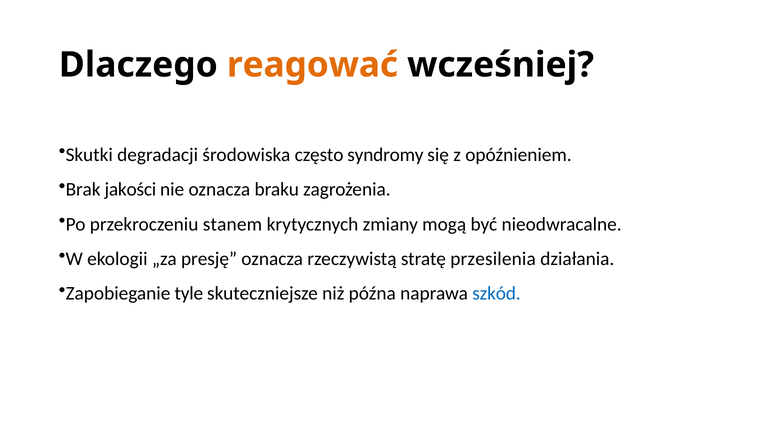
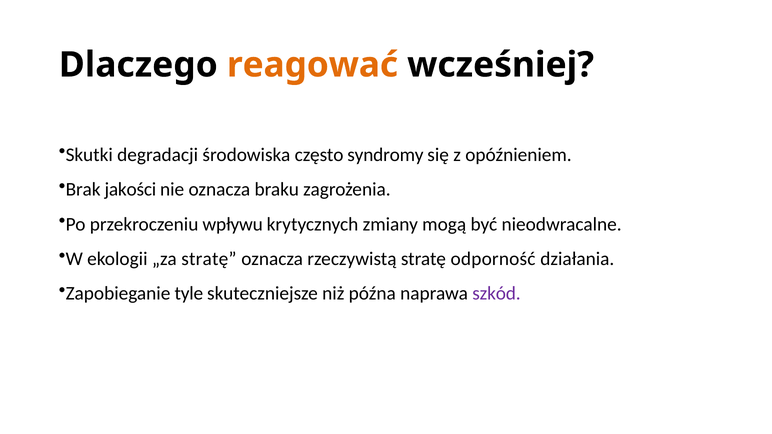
stanem: stanem -> wpływu (233, 224)
„za presję: presję -> stratę (209, 259)
przesilenia: przesilenia -> odporność (493, 259)
szkód colour: blue -> purple (497, 294)
